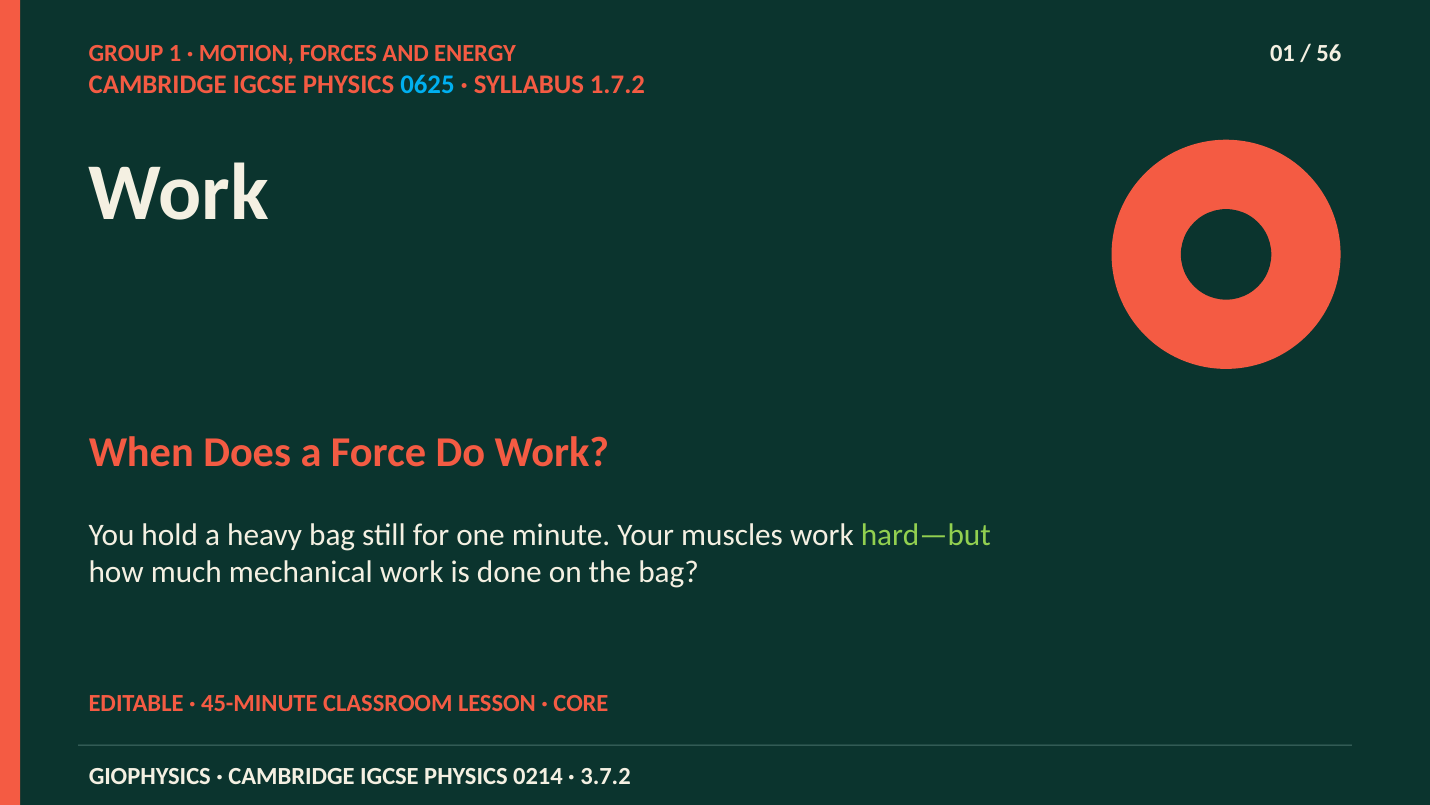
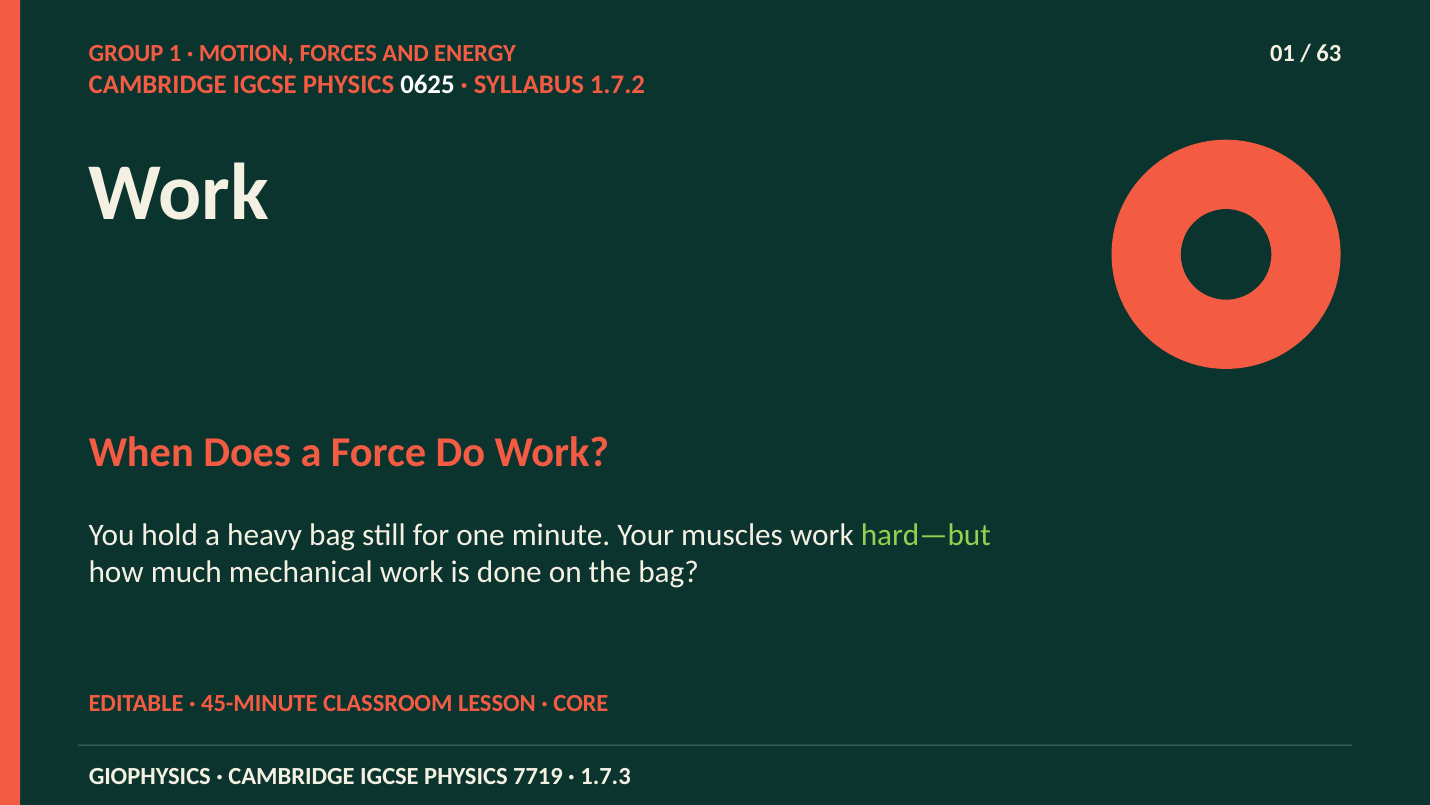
56: 56 -> 63 (1329, 53)
0625 colour: light blue -> white (427, 85)
0214: 0214 -> 7719 (538, 776)
3.7.2: 3.7.2 -> 1.7.3 (606, 776)
